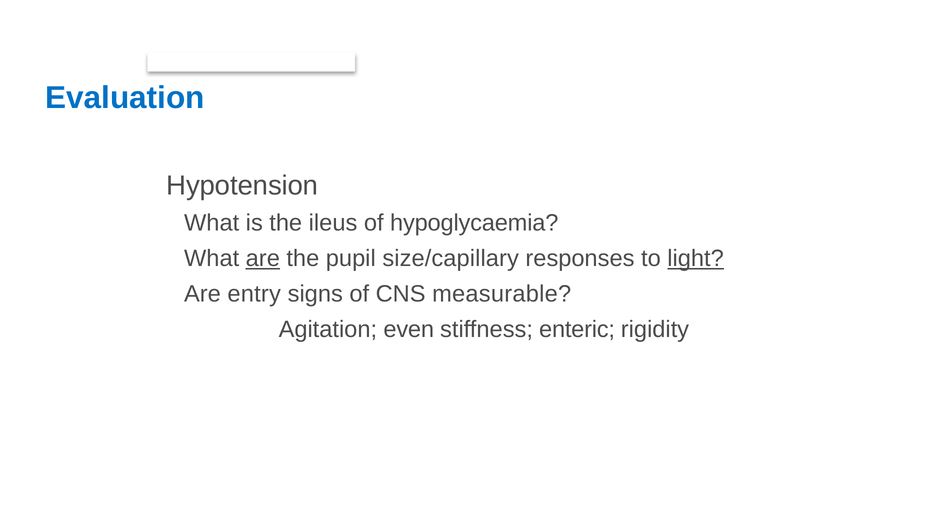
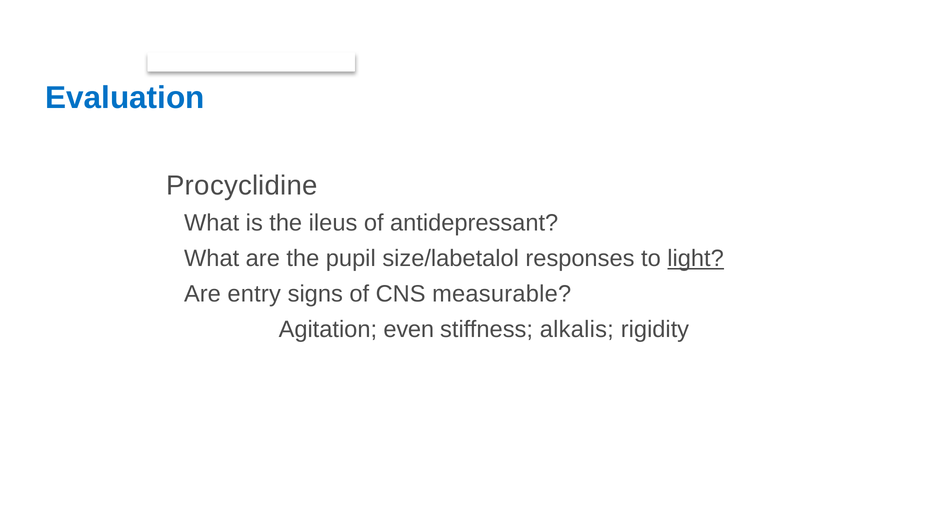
Hypotension: Hypotension -> Procyclidine (242, 186)
hypoglycaemia: hypoglycaemia -> antidepressant (474, 223)
are underline: present -> none (263, 259)
size/capillary: size/capillary -> size/labetalol (451, 259)
enteric: enteric -> alkalis (577, 330)
